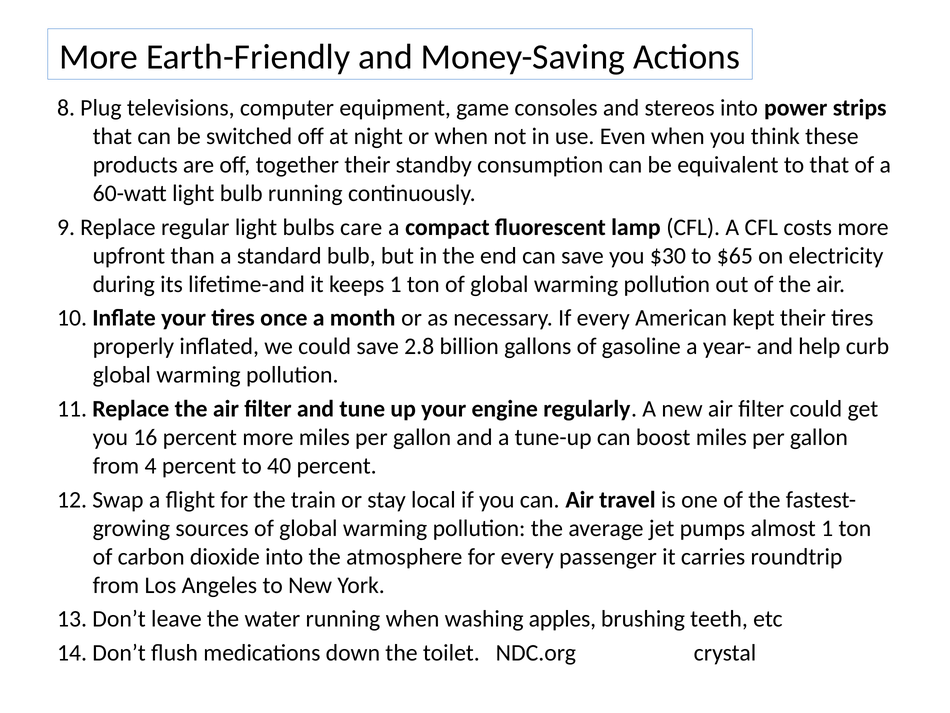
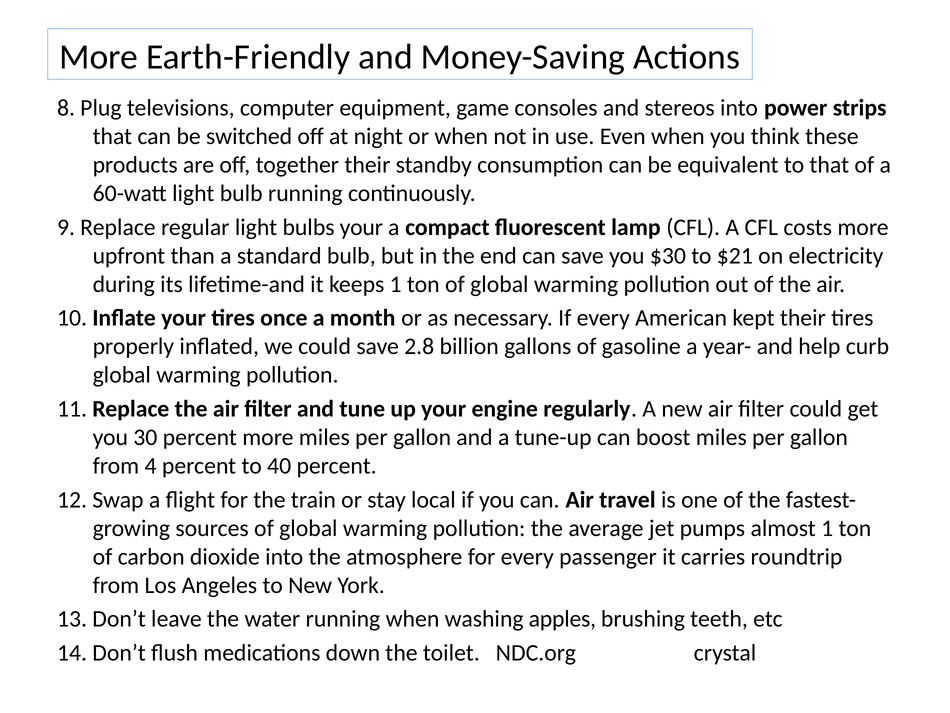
bulbs care: care -> your (361, 227)
$65: $65 -> $21 (735, 256)
16: 16 -> 30 (145, 437)
